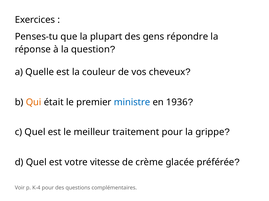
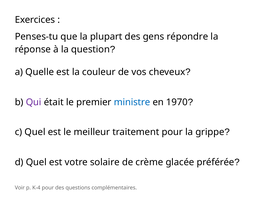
Qui colour: orange -> purple (34, 103)
1936: 1936 -> 1970 (177, 103)
vitesse: vitesse -> solaire (105, 163)
